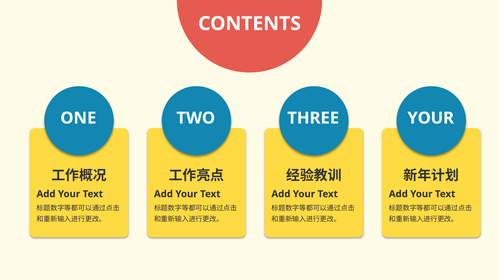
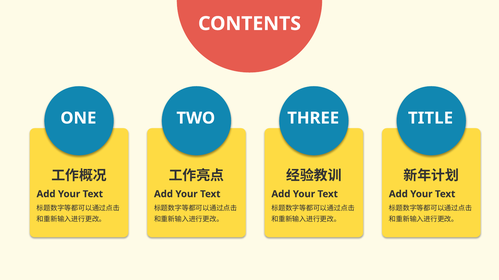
YOUR: YOUR -> TITLE (431, 118)
